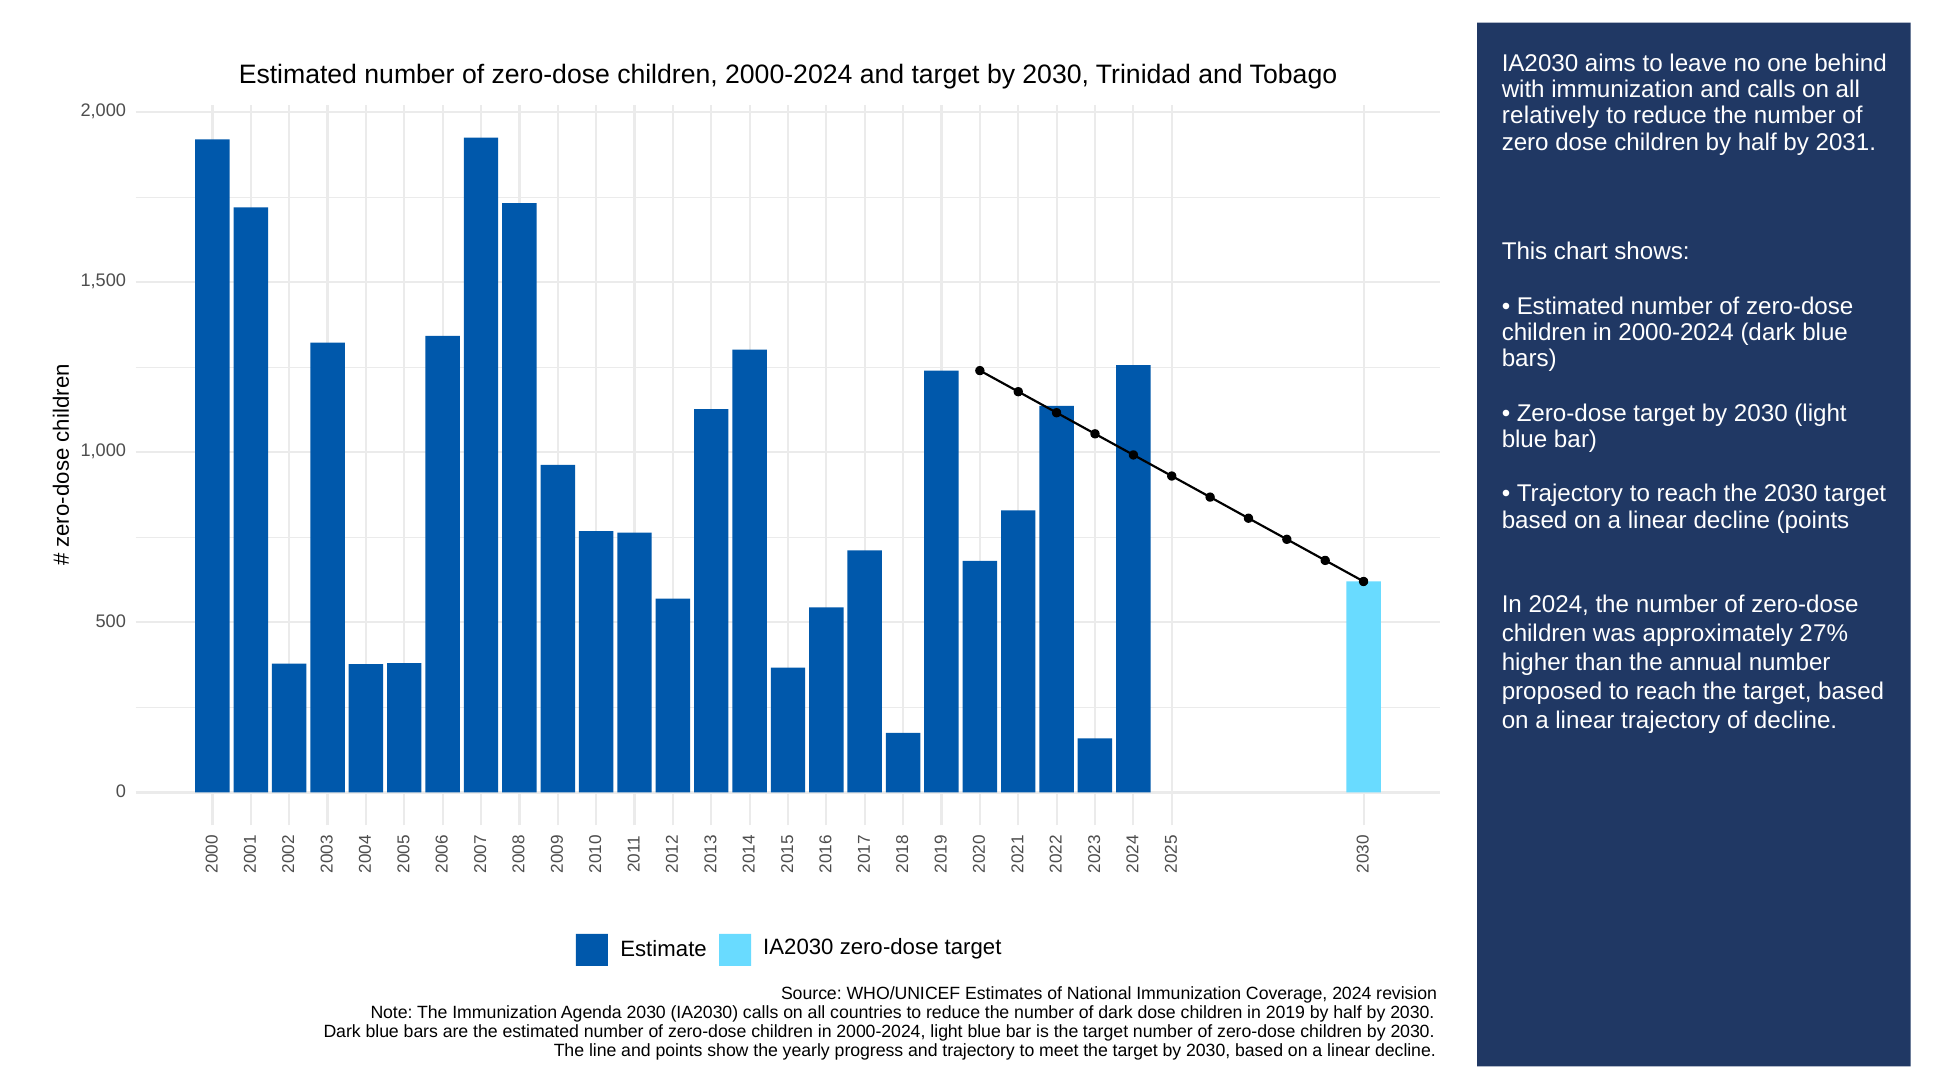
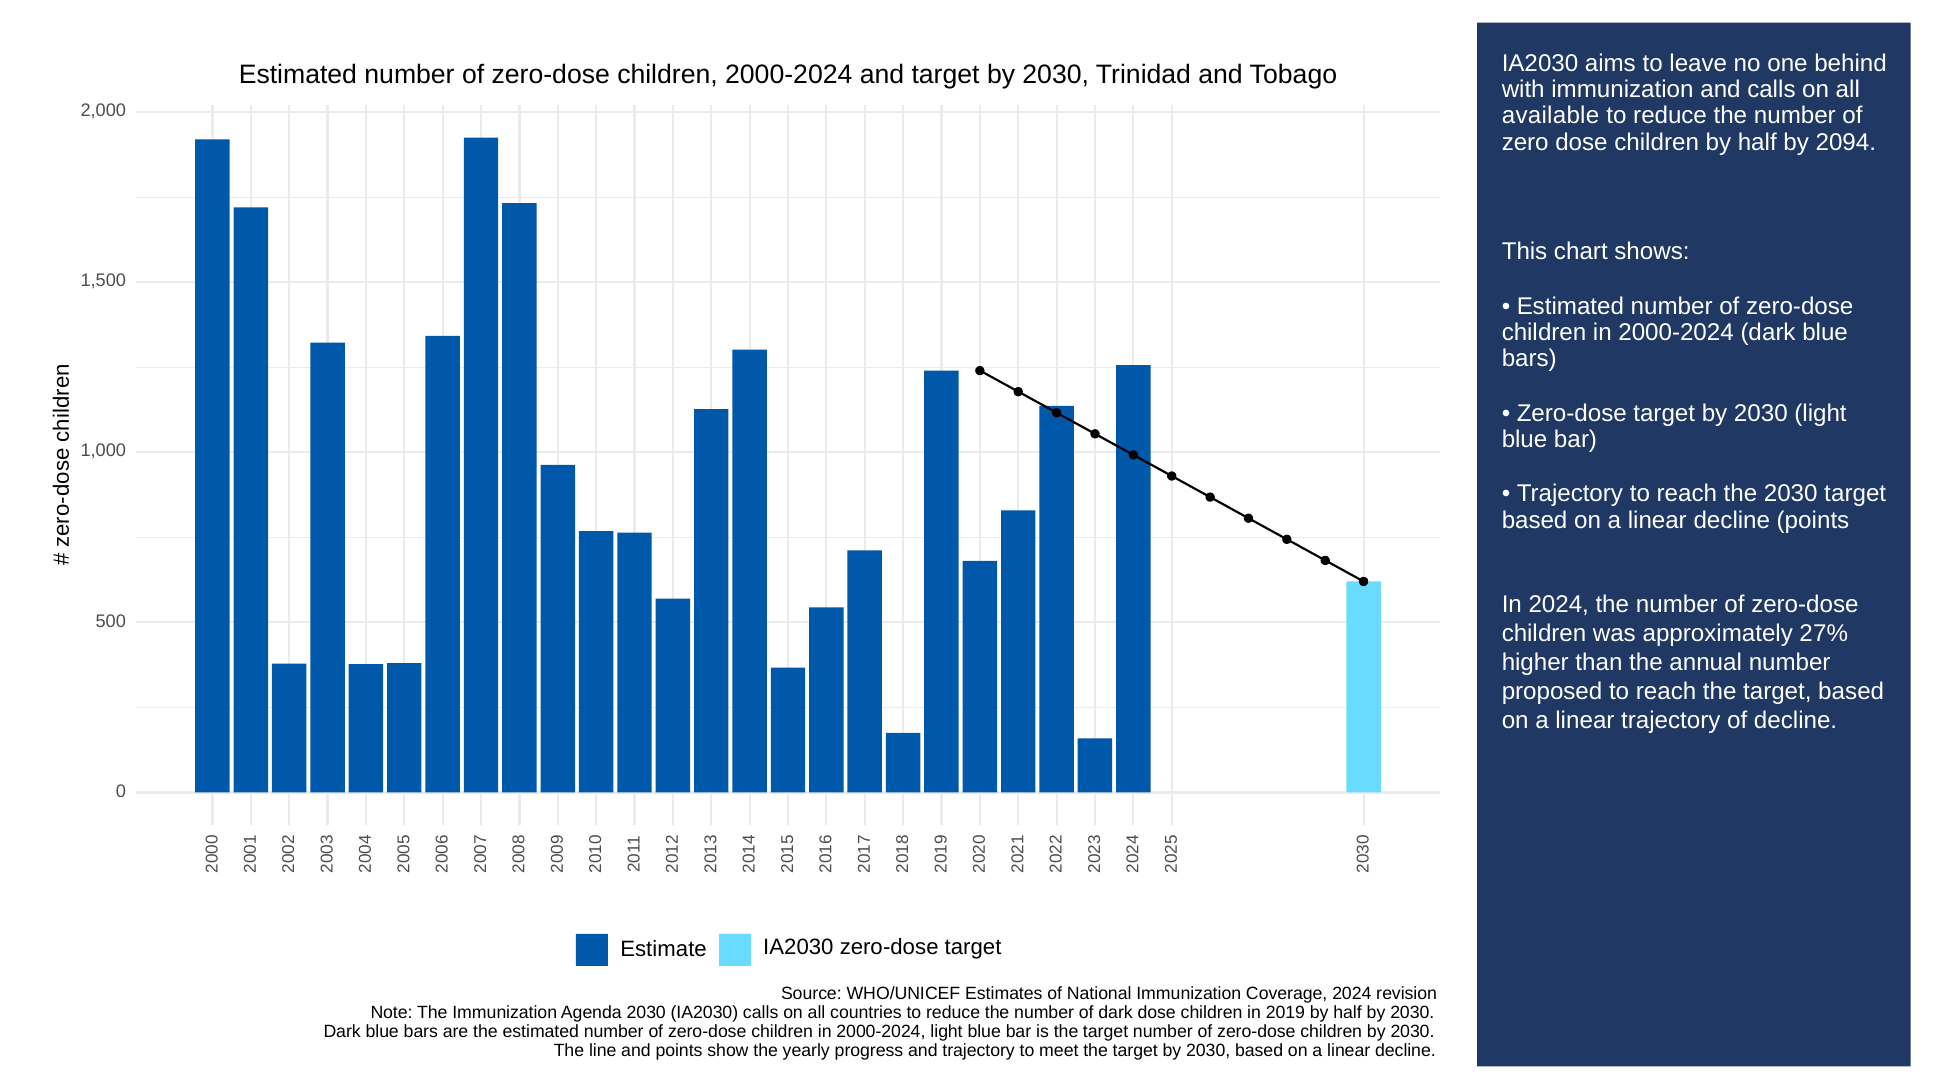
relatively: relatively -> available (1551, 116)
2031: 2031 -> 2094 (1846, 142)
